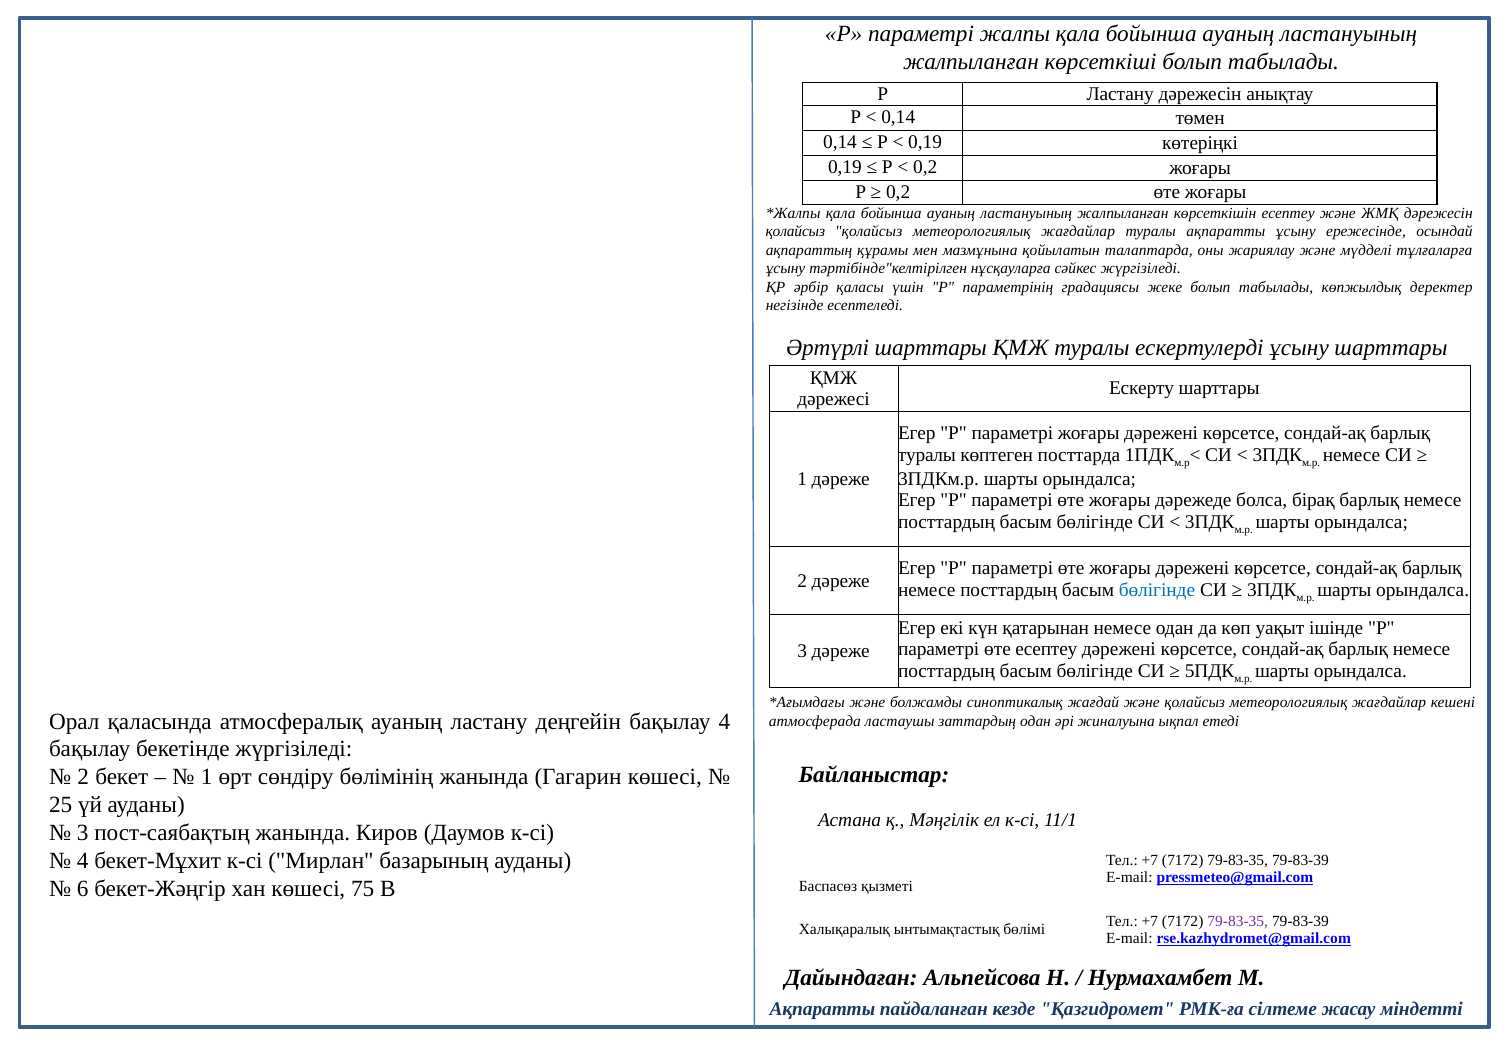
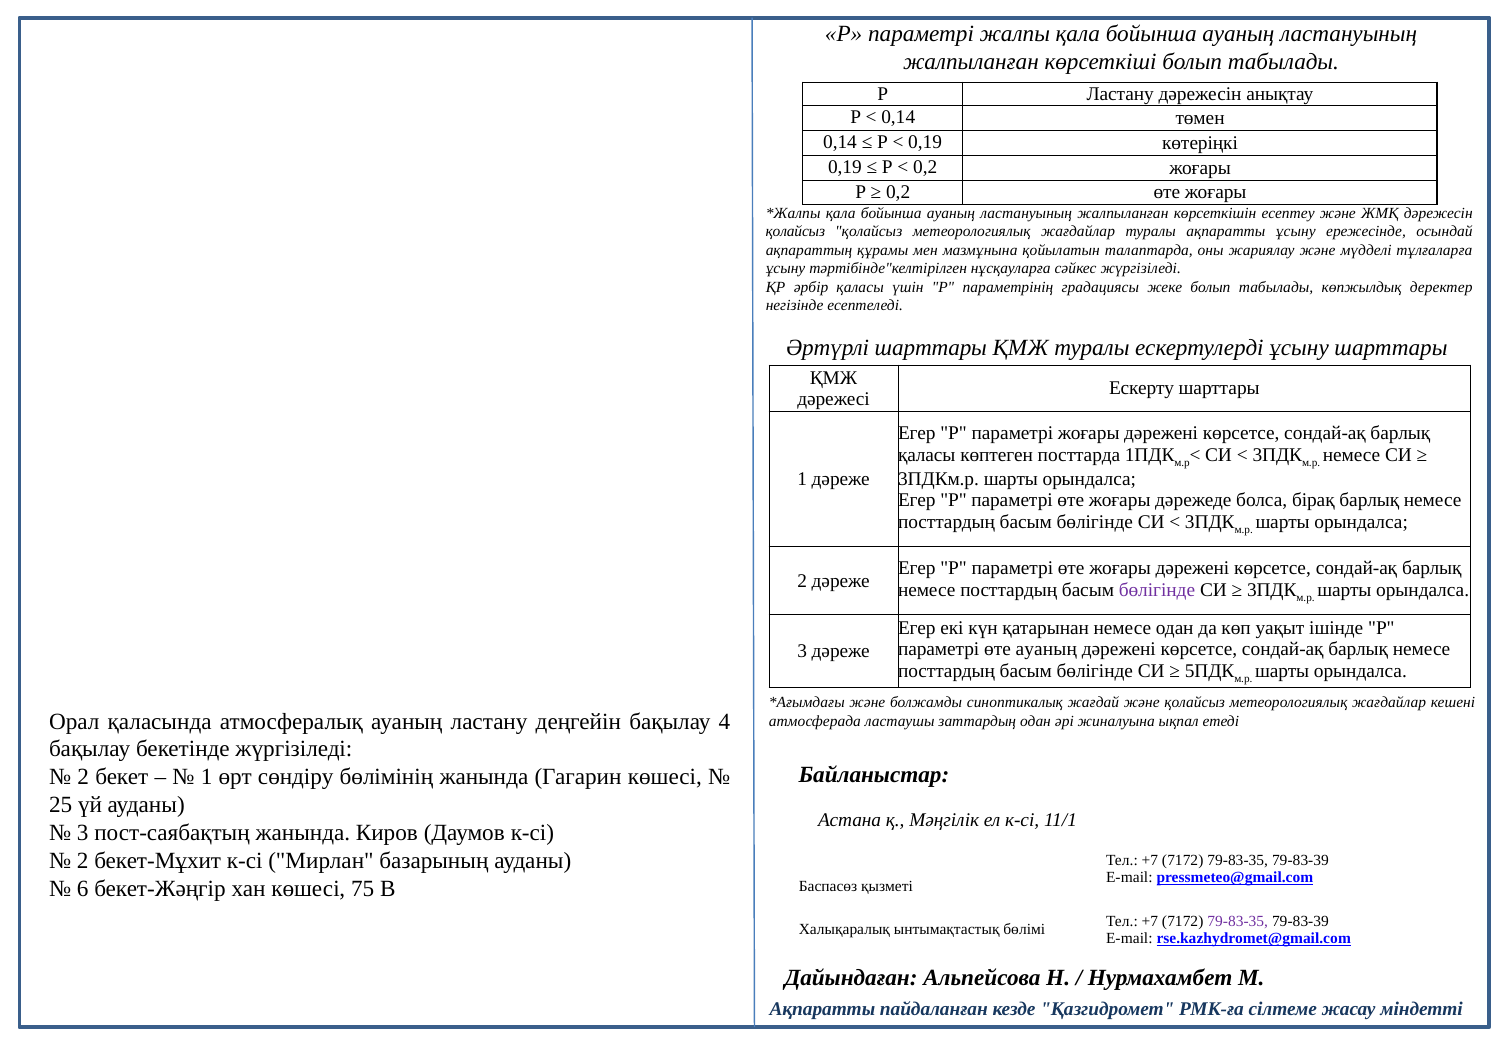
туралы: туралы -> қаласы (927, 455)
бөлігінде colour: blue -> purple (1157, 590)
өте есептеу: есептеу -> ауаның (1046, 649)
4: 4 -> 2 (83, 860)
